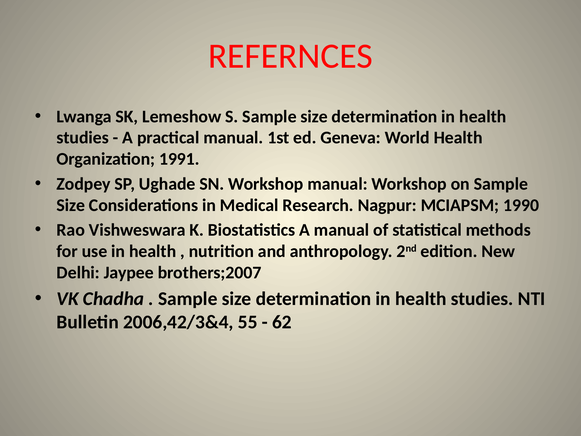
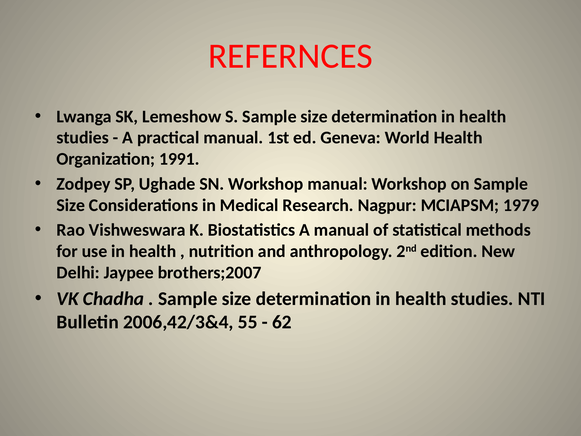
1990: 1990 -> 1979 (521, 205)
